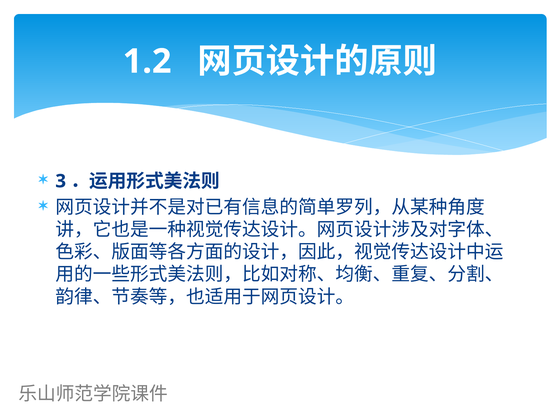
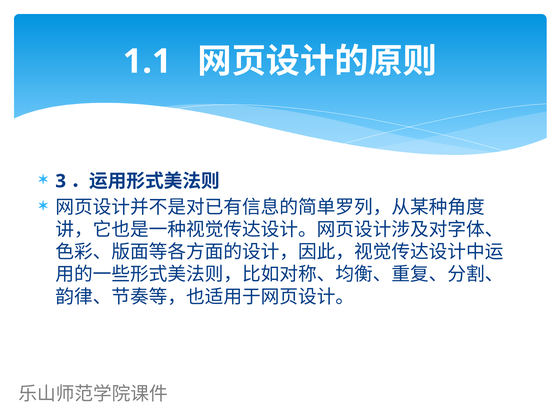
1.2: 1.2 -> 1.1 (147, 61)
